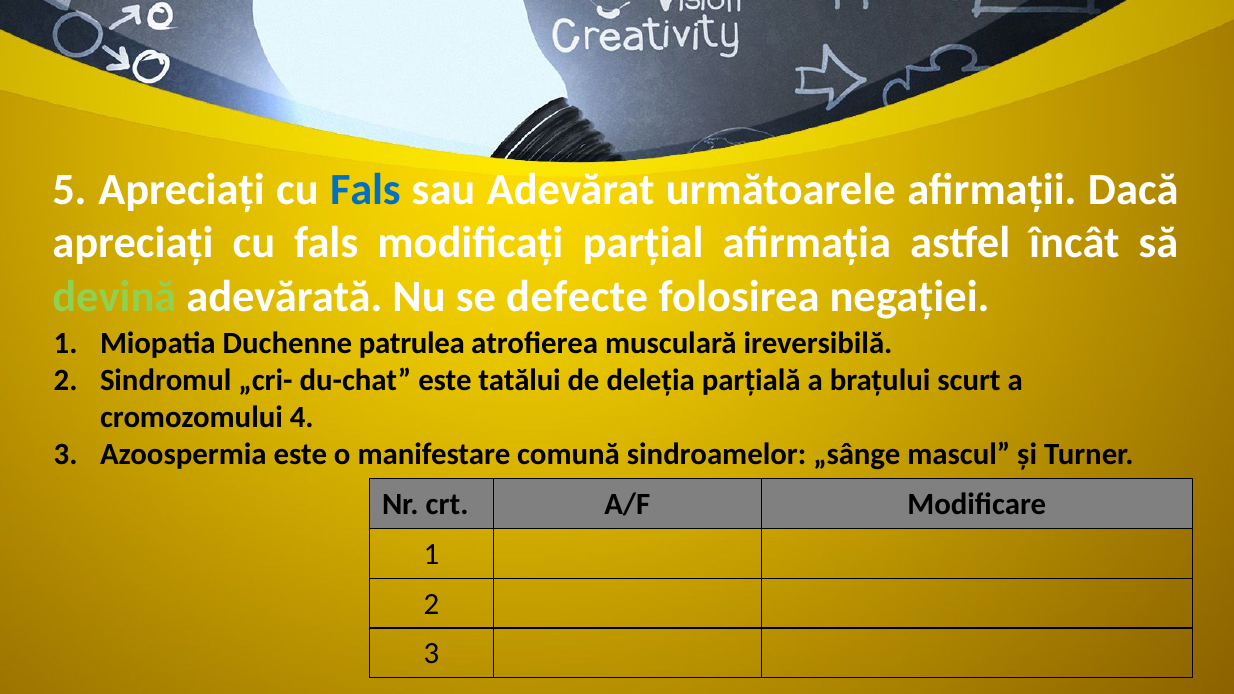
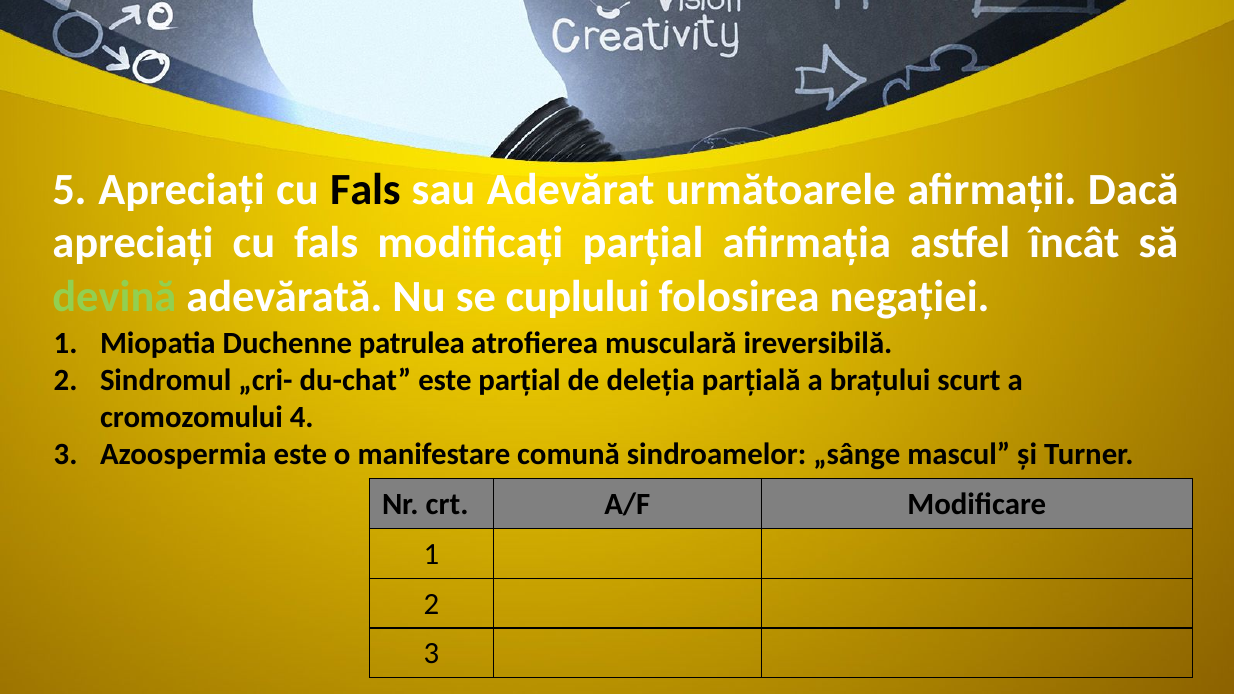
Fals colour: blue -> black (365, 190)
defecte: defecte -> cuplului (578, 297)
este tatălui: tatălui -> parțial (520, 381)
